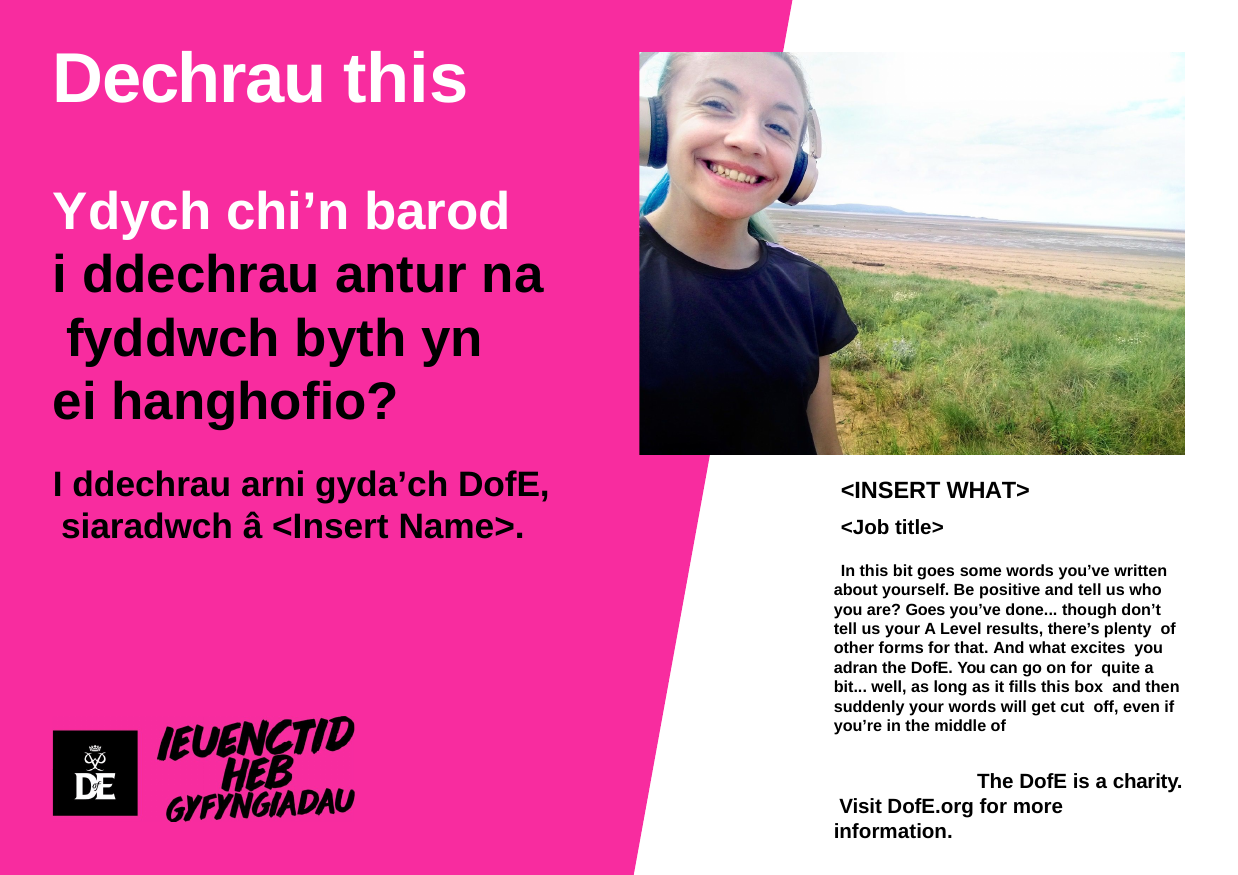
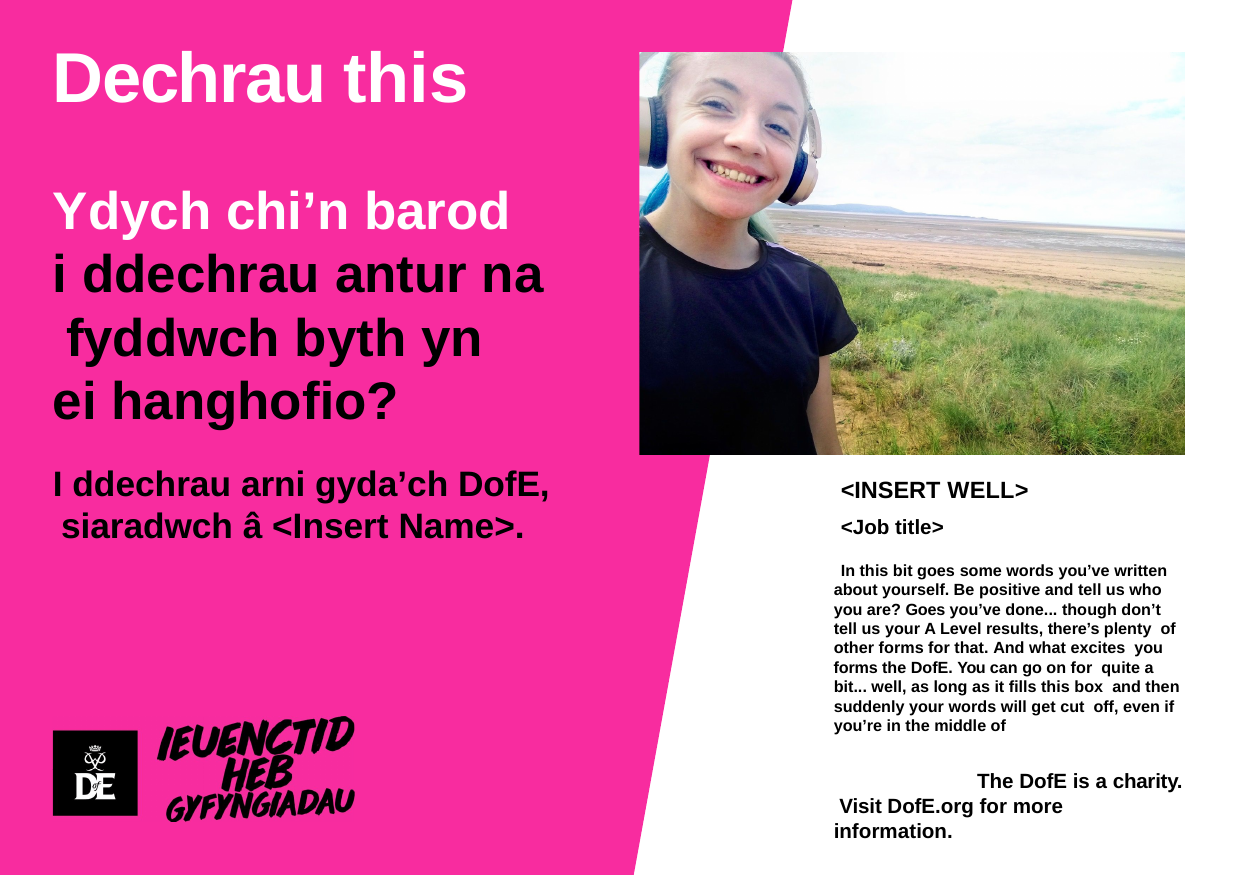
WHAT>: WHAT> -> WELL> (988, 491)
adran: adran -> forms (856, 668)
